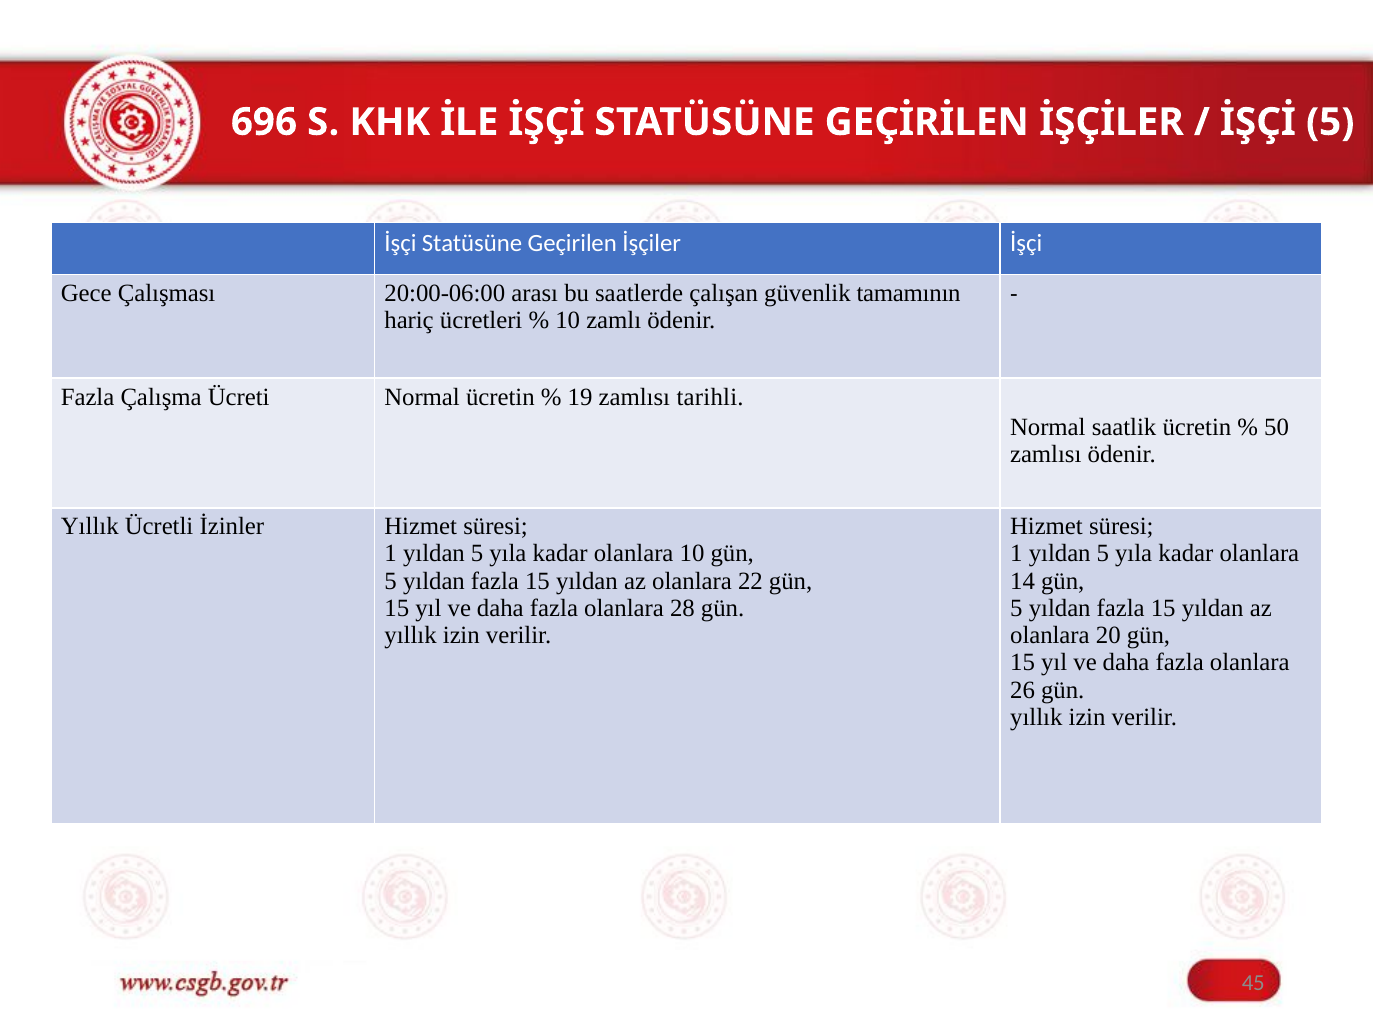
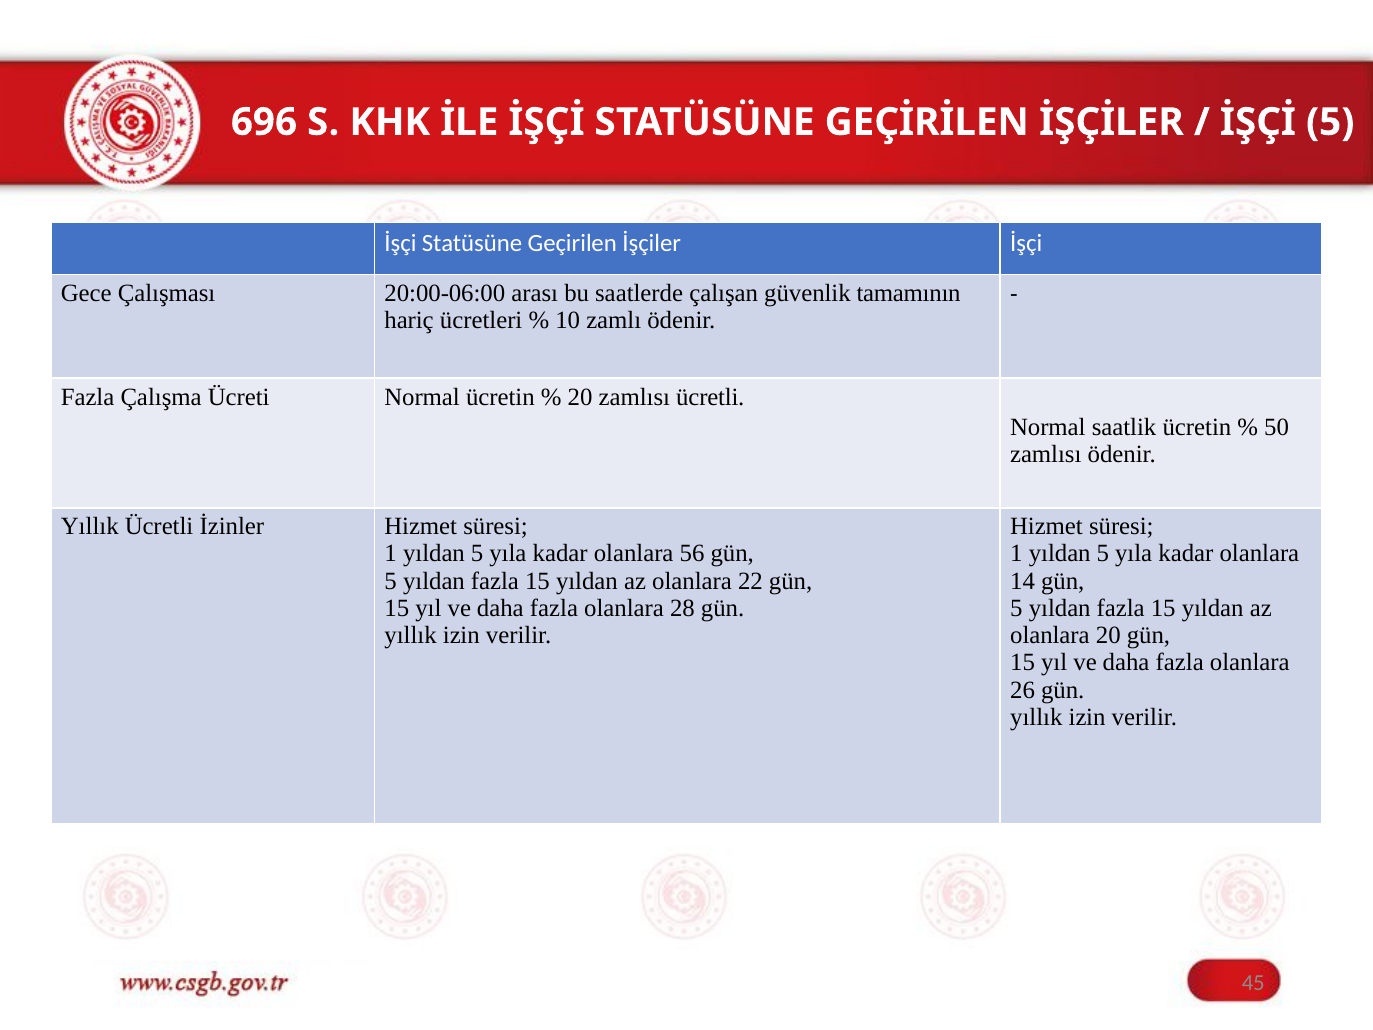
19: 19 -> 20 (580, 397)
zamlısı tarihli: tarihli -> ücretli (710, 397)
olanlara 10: 10 -> 56 (692, 554)
